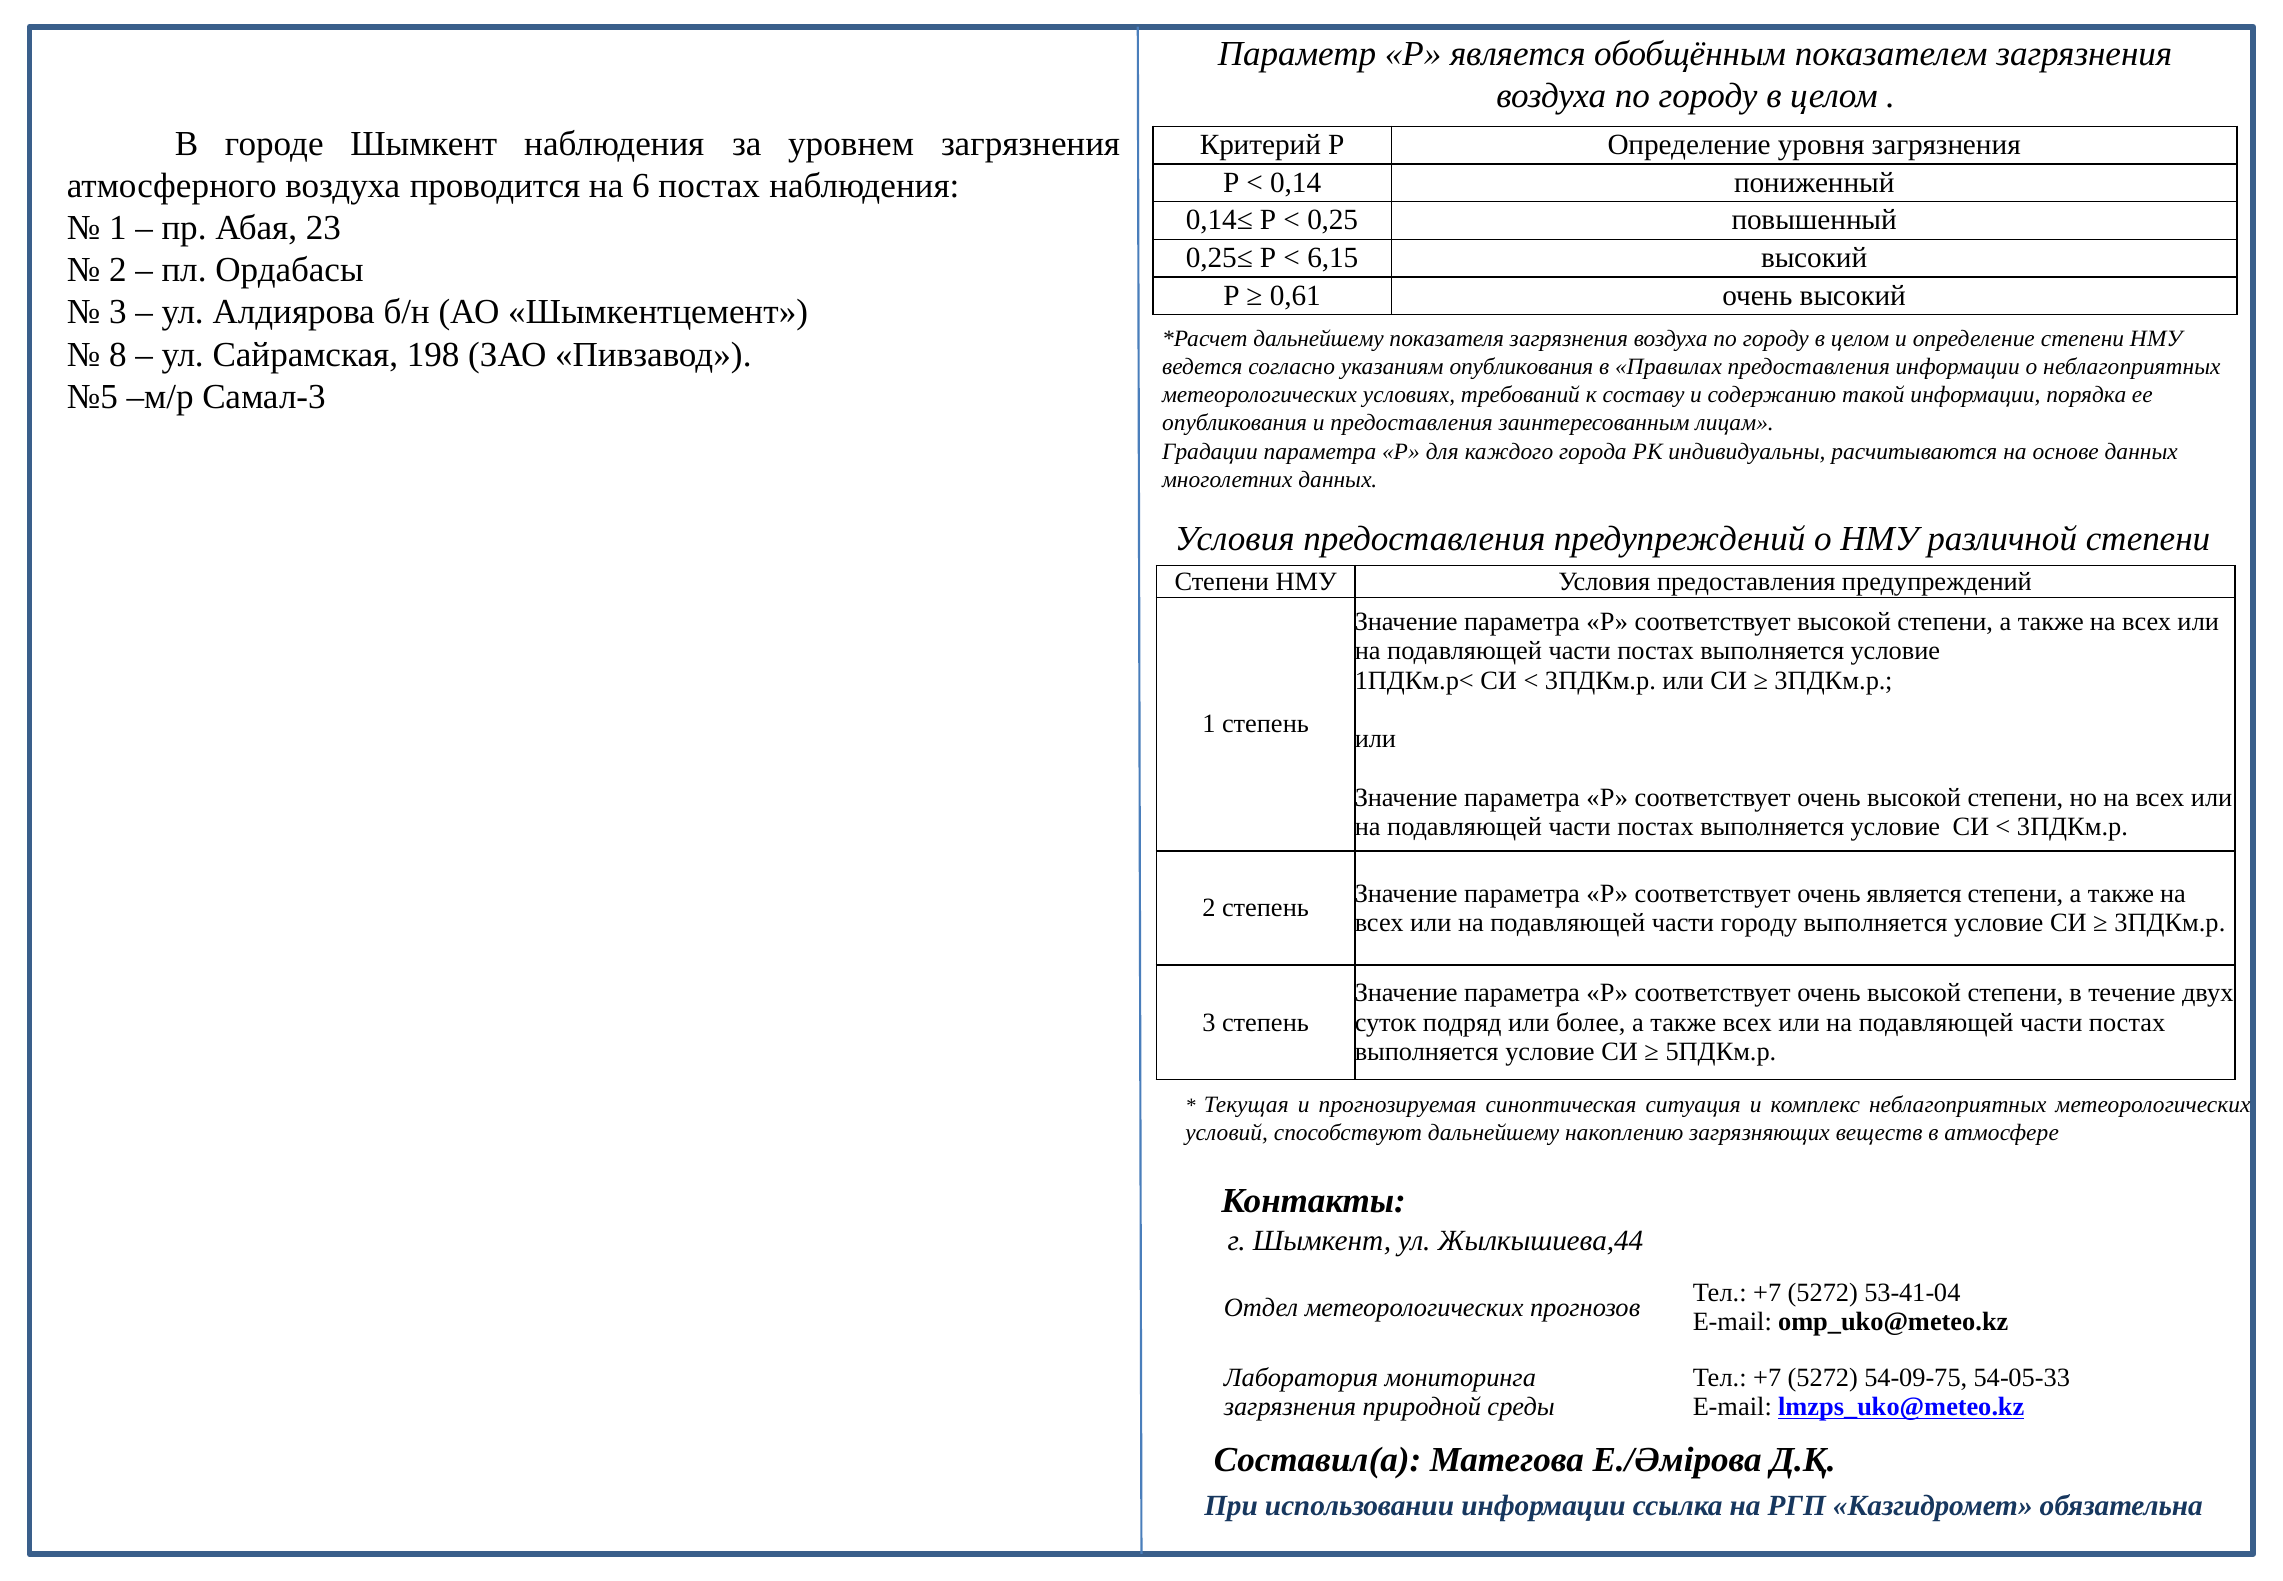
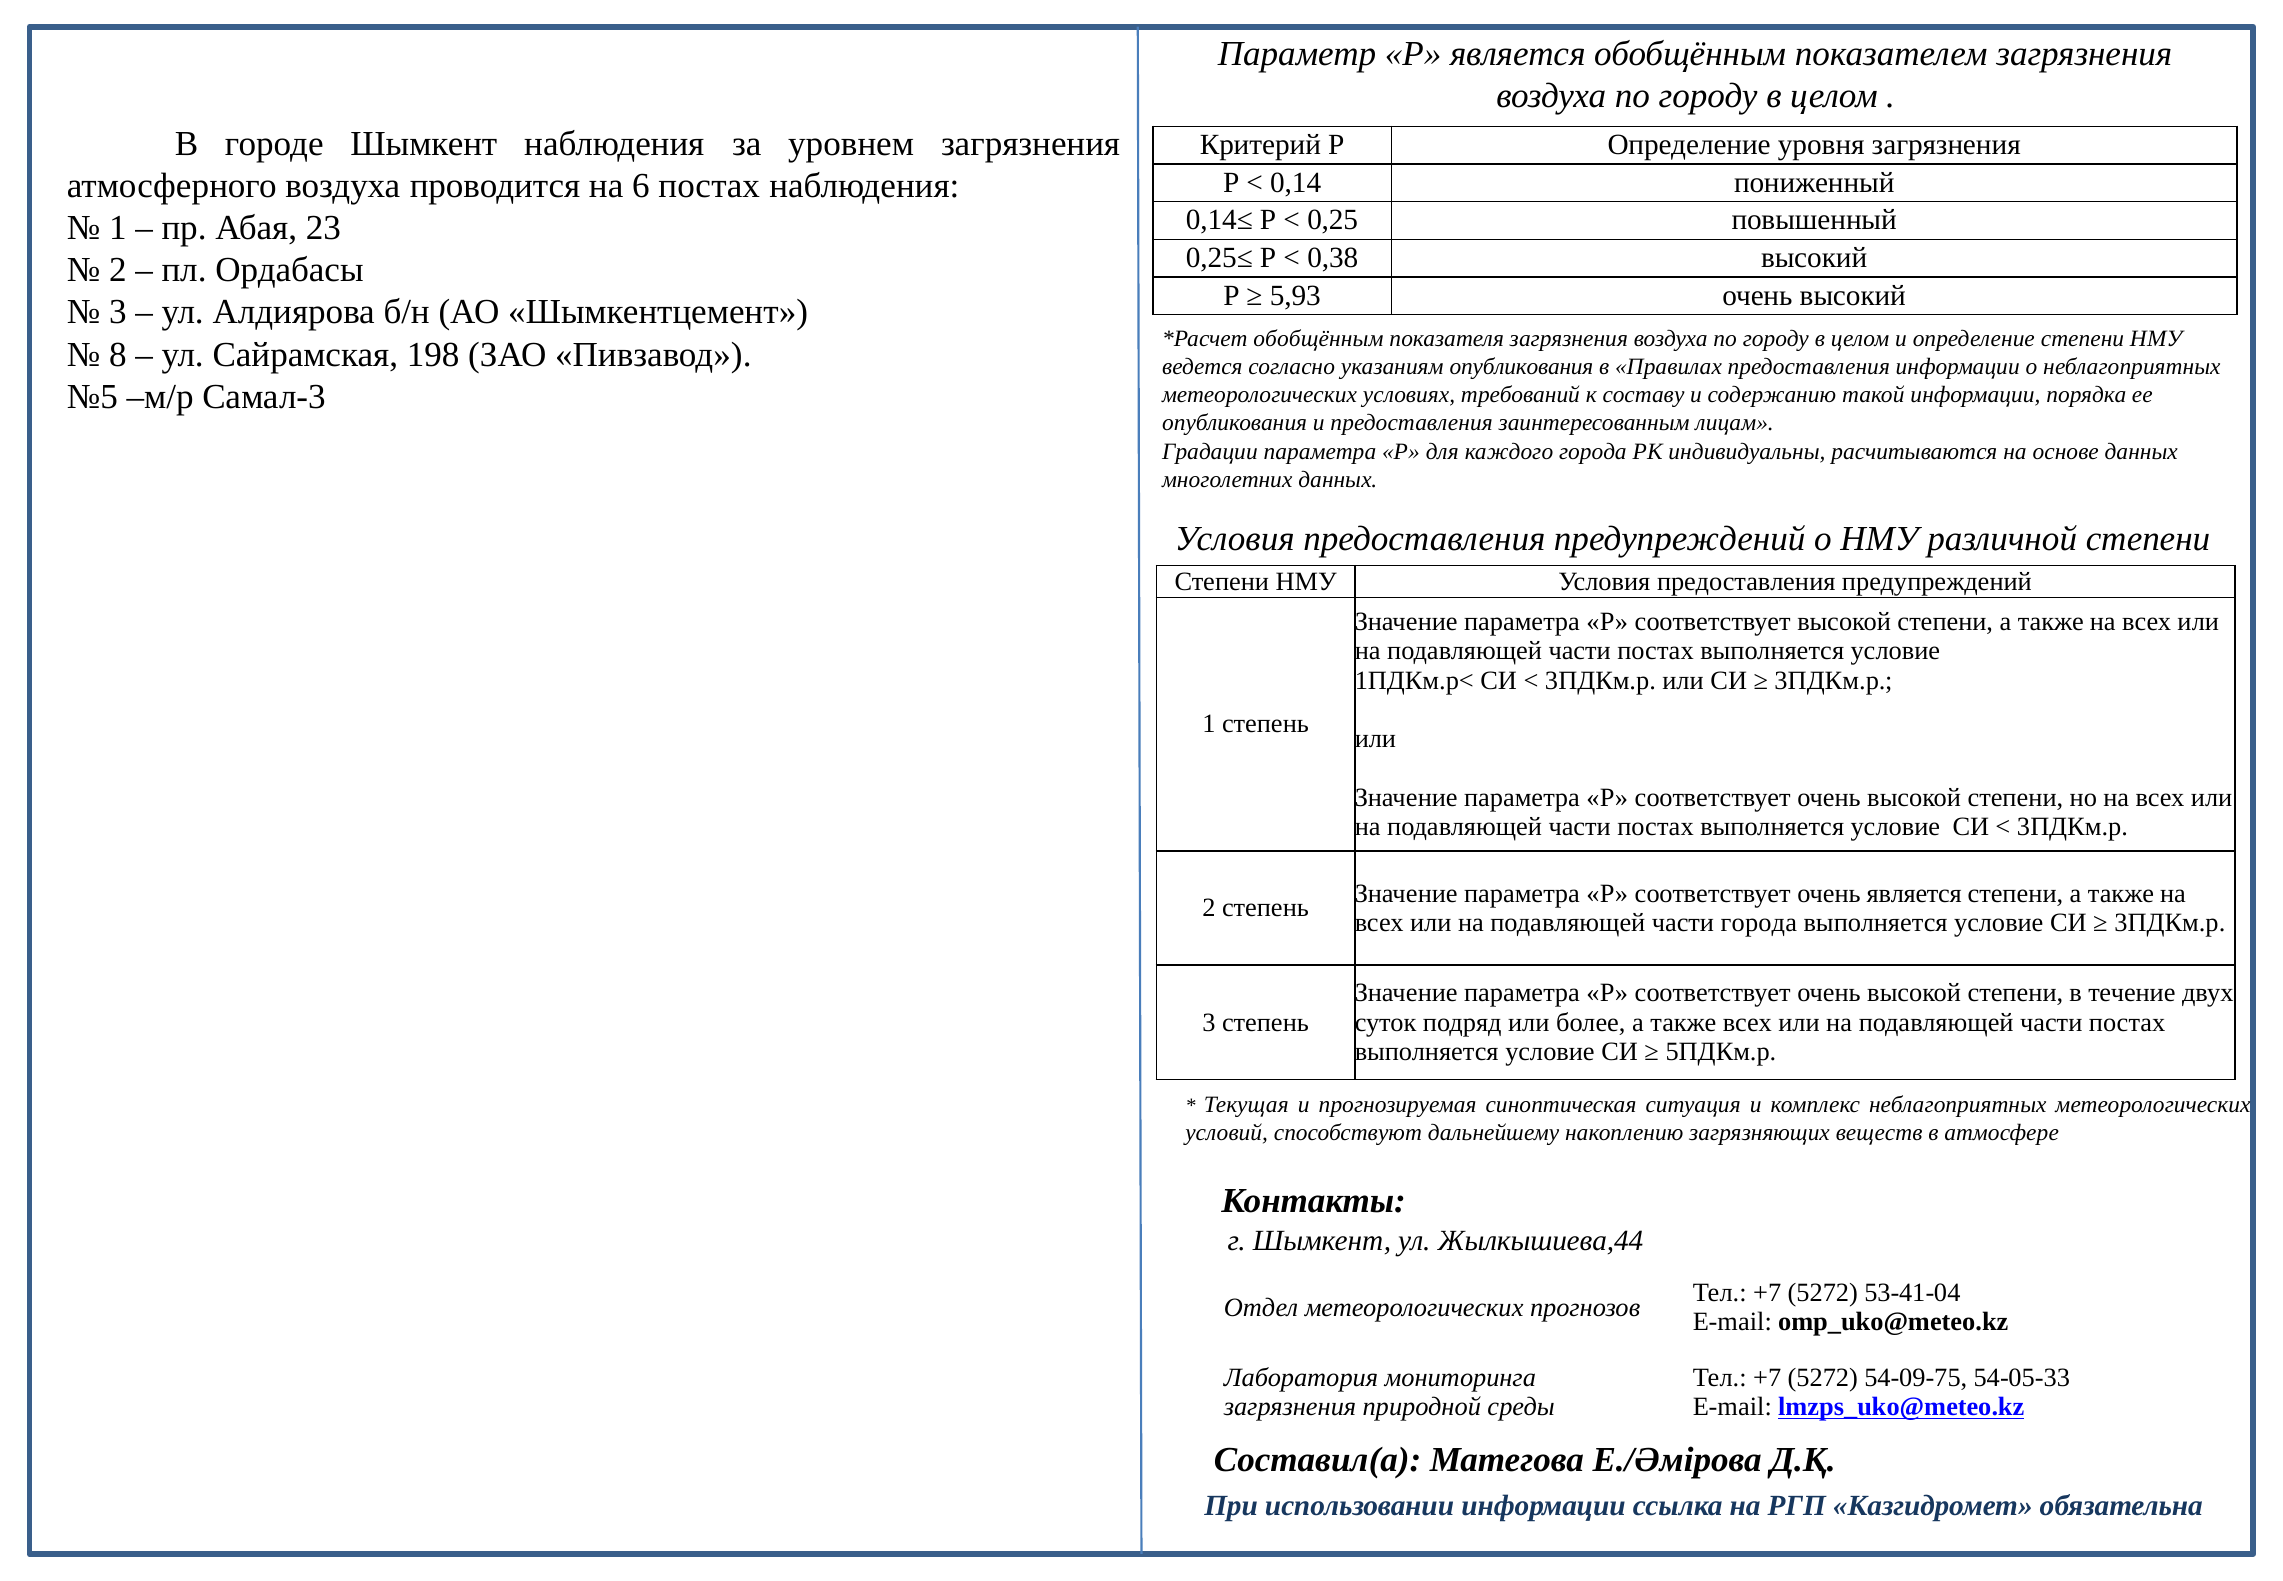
6,15: 6,15 -> 0,38 (1333, 258)
0,61: 0,61 -> 5,93 (1295, 296)
дальнейшему: дальнейшему -> обобщённым (1318, 339)
части городу: городу -> города (1759, 923)
